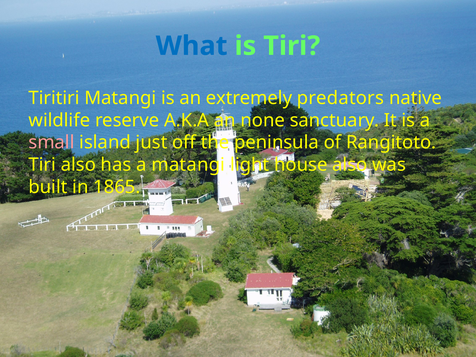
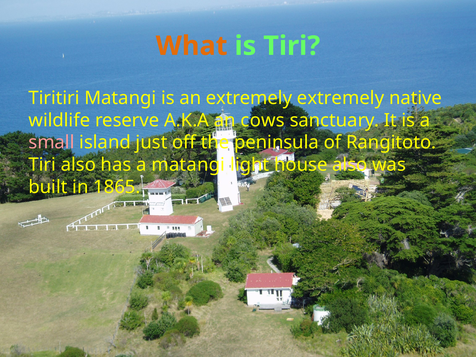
What colour: blue -> orange (192, 46)
extremely predators: predators -> extremely (341, 98)
none: none -> cows (263, 120)
